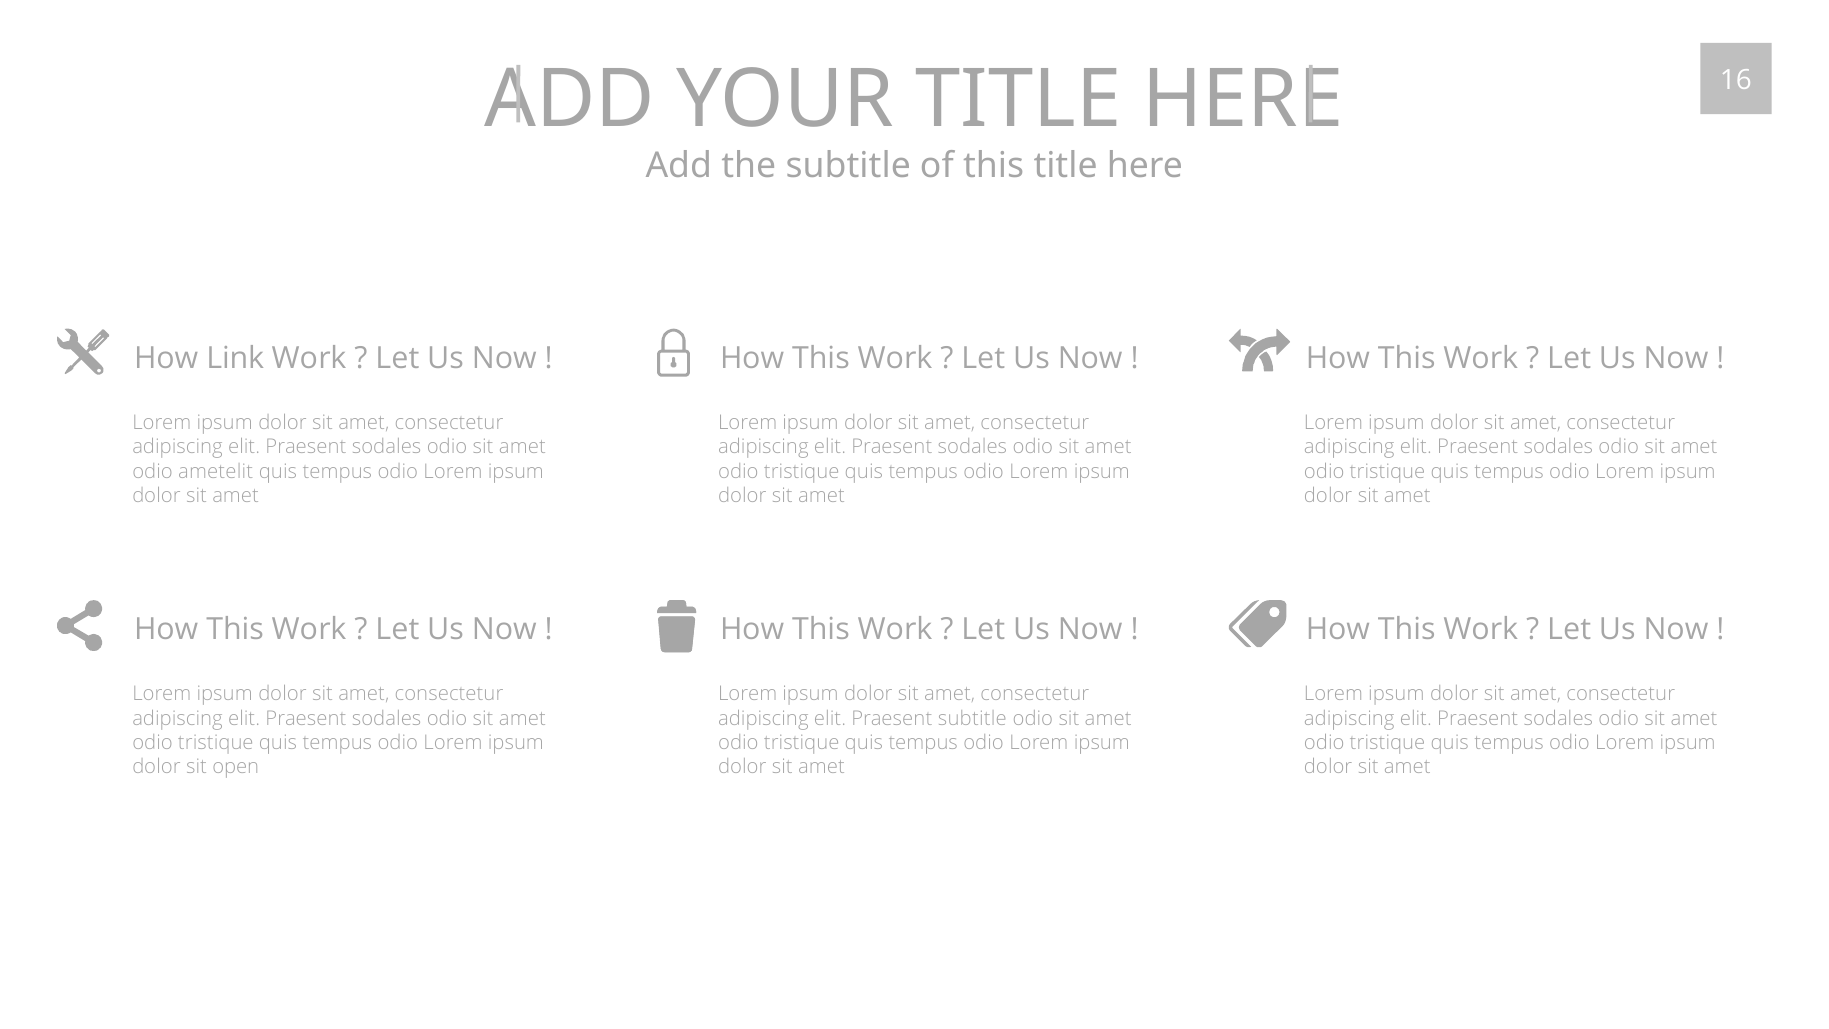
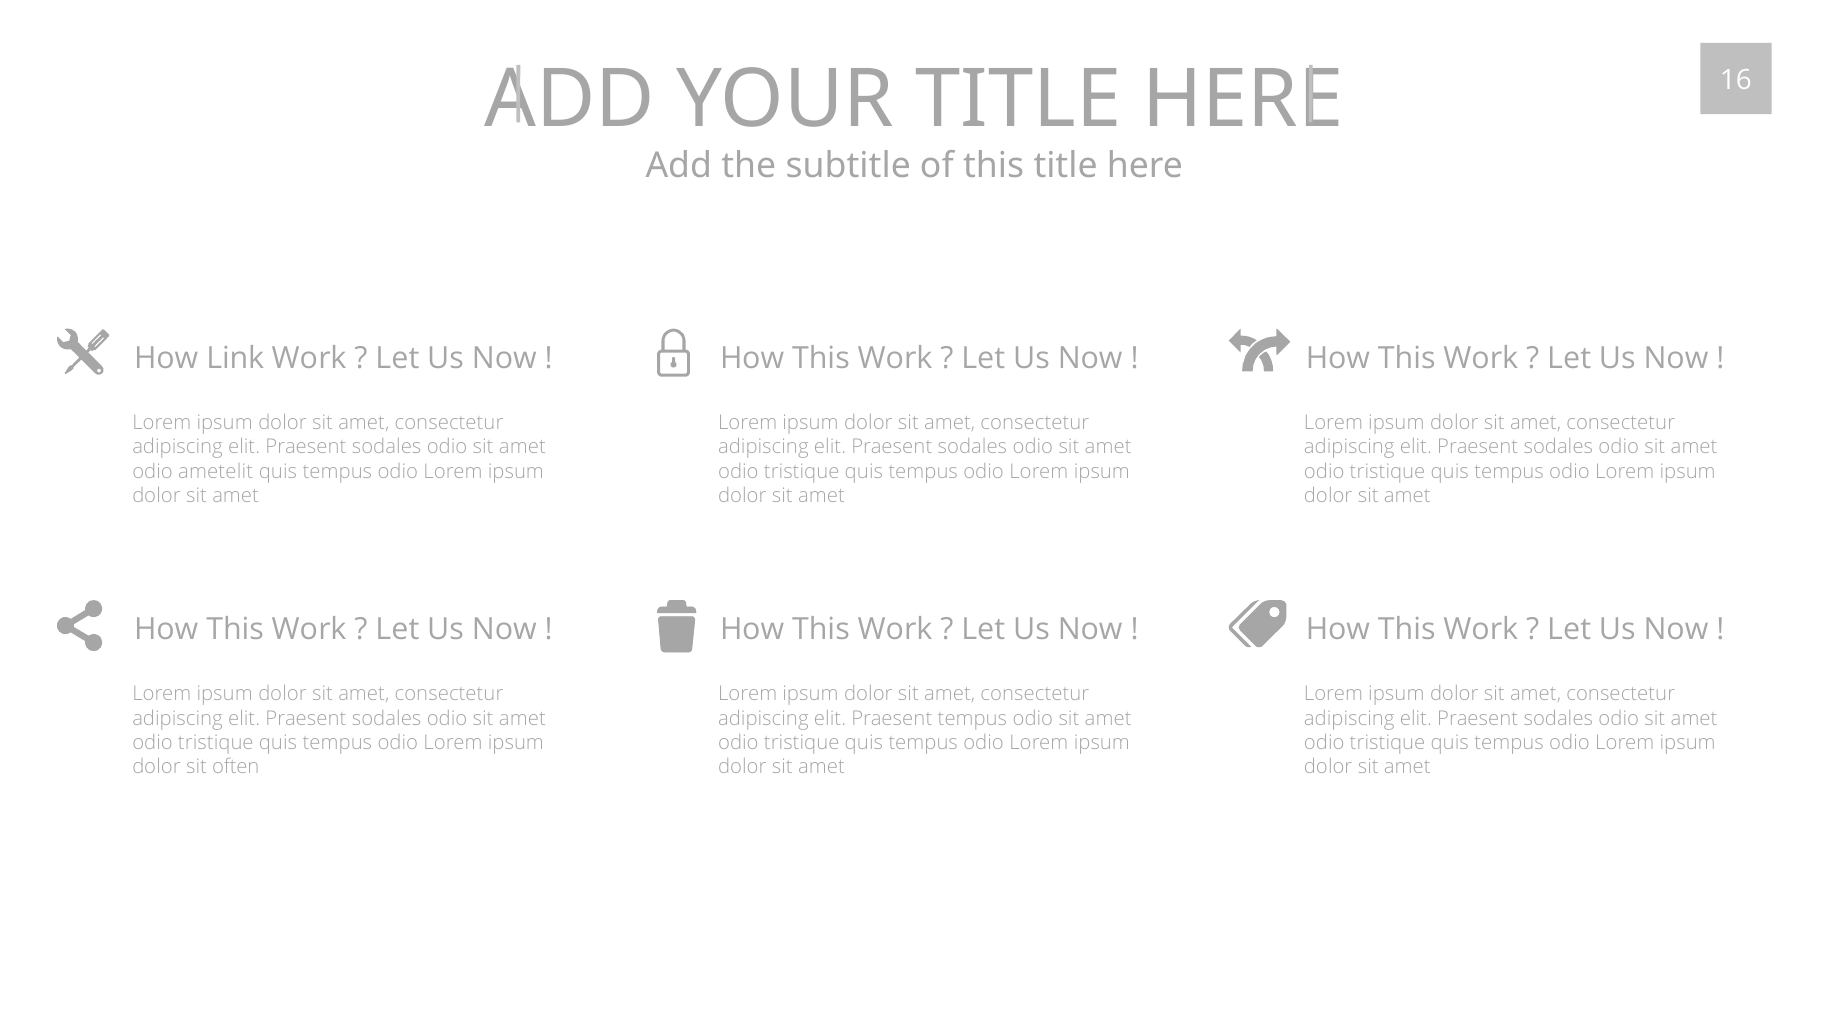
Praesent subtitle: subtitle -> tempus (972, 718)
open: open -> often (236, 767)
